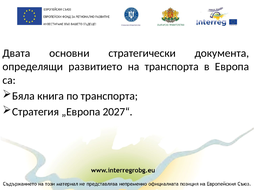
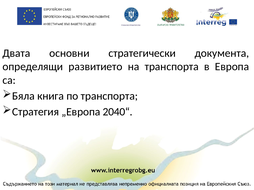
2027“: 2027“ -> 2040“ (118, 112)
